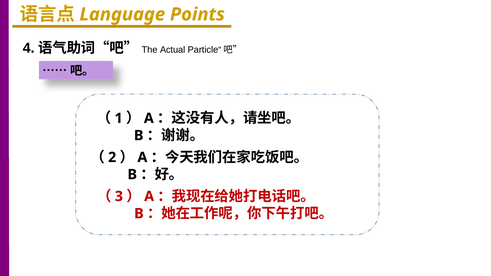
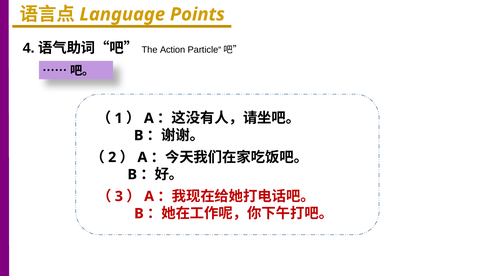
Actual: Actual -> Action (173, 50)
